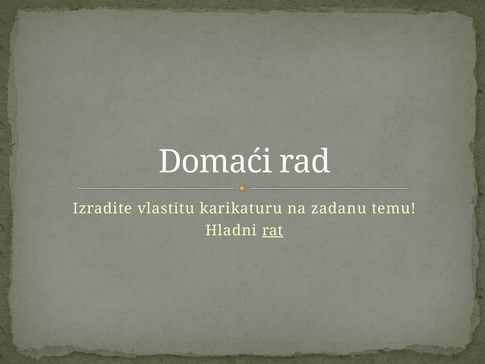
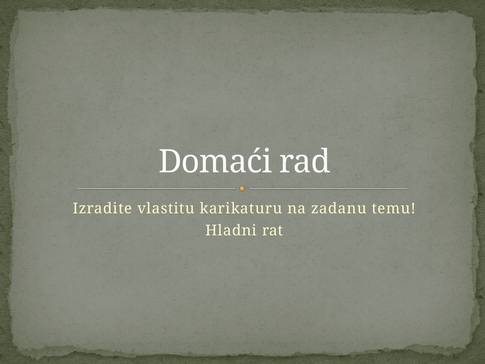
rat underline: present -> none (273, 230)
